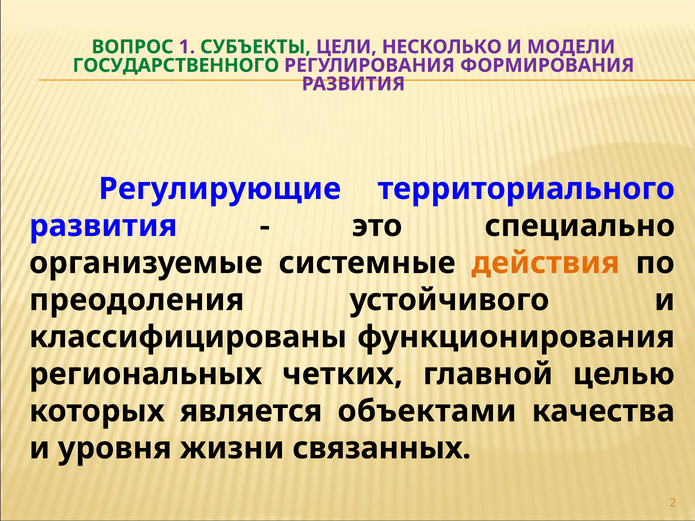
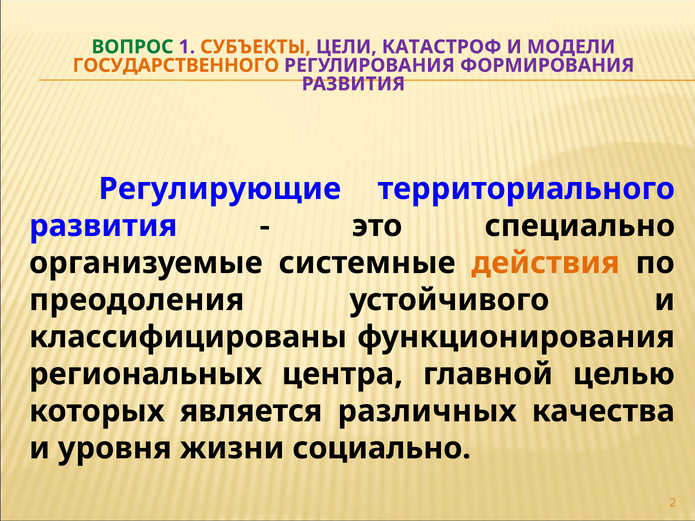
СУБЪЕКТЫ colour: green -> orange (255, 47)
НЕСКОЛЬКО: НЕСКОЛЬКО -> КАТАСТРОФ (442, 47)
ГОСУДАРСТВЕННОГО colour: green -> orange (176, 65)
четких: четких -> центра (342, 374)
объектами: объектами -> различных (427, 411)
связанных: связанных -> социально (382, 448)
